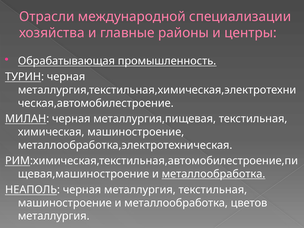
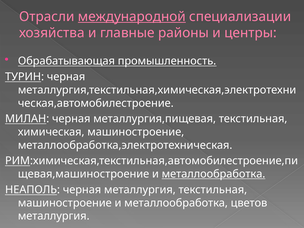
международной underline: none -> present (132, 17)
